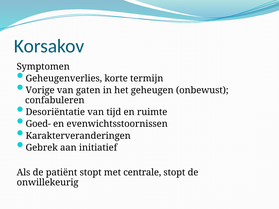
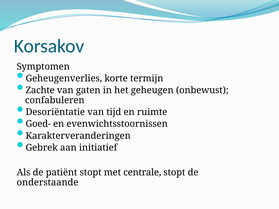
Vorige: Vorige -> Zachte (40, 90)
onwillekeurig: onwillekeurig -> onderstaande (48, 183)
